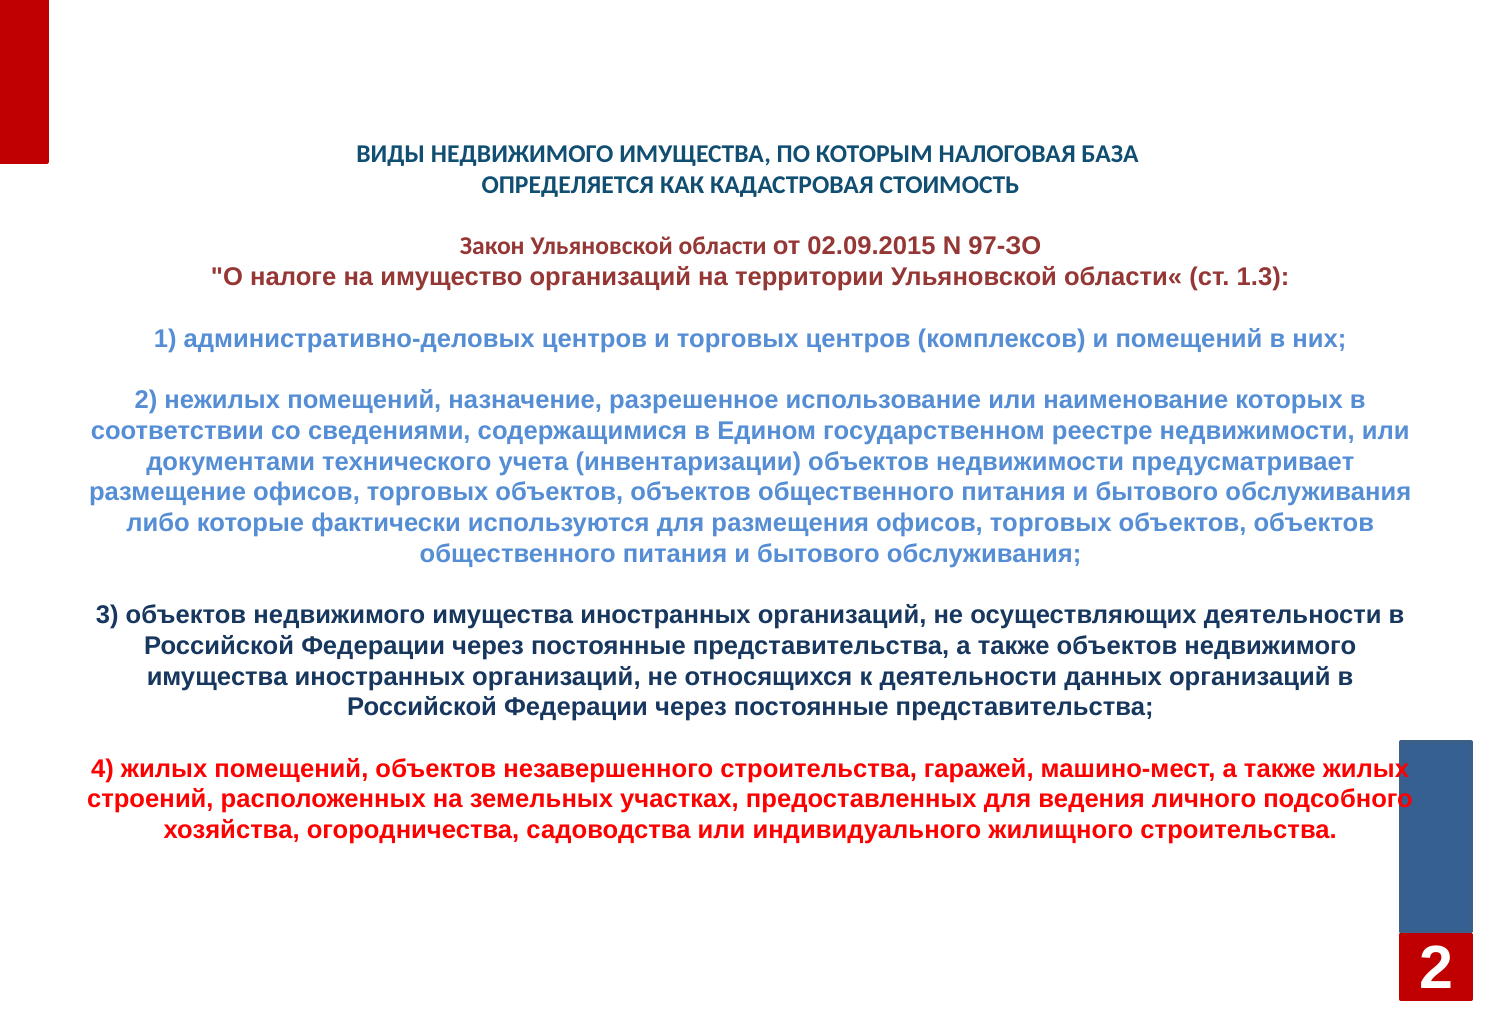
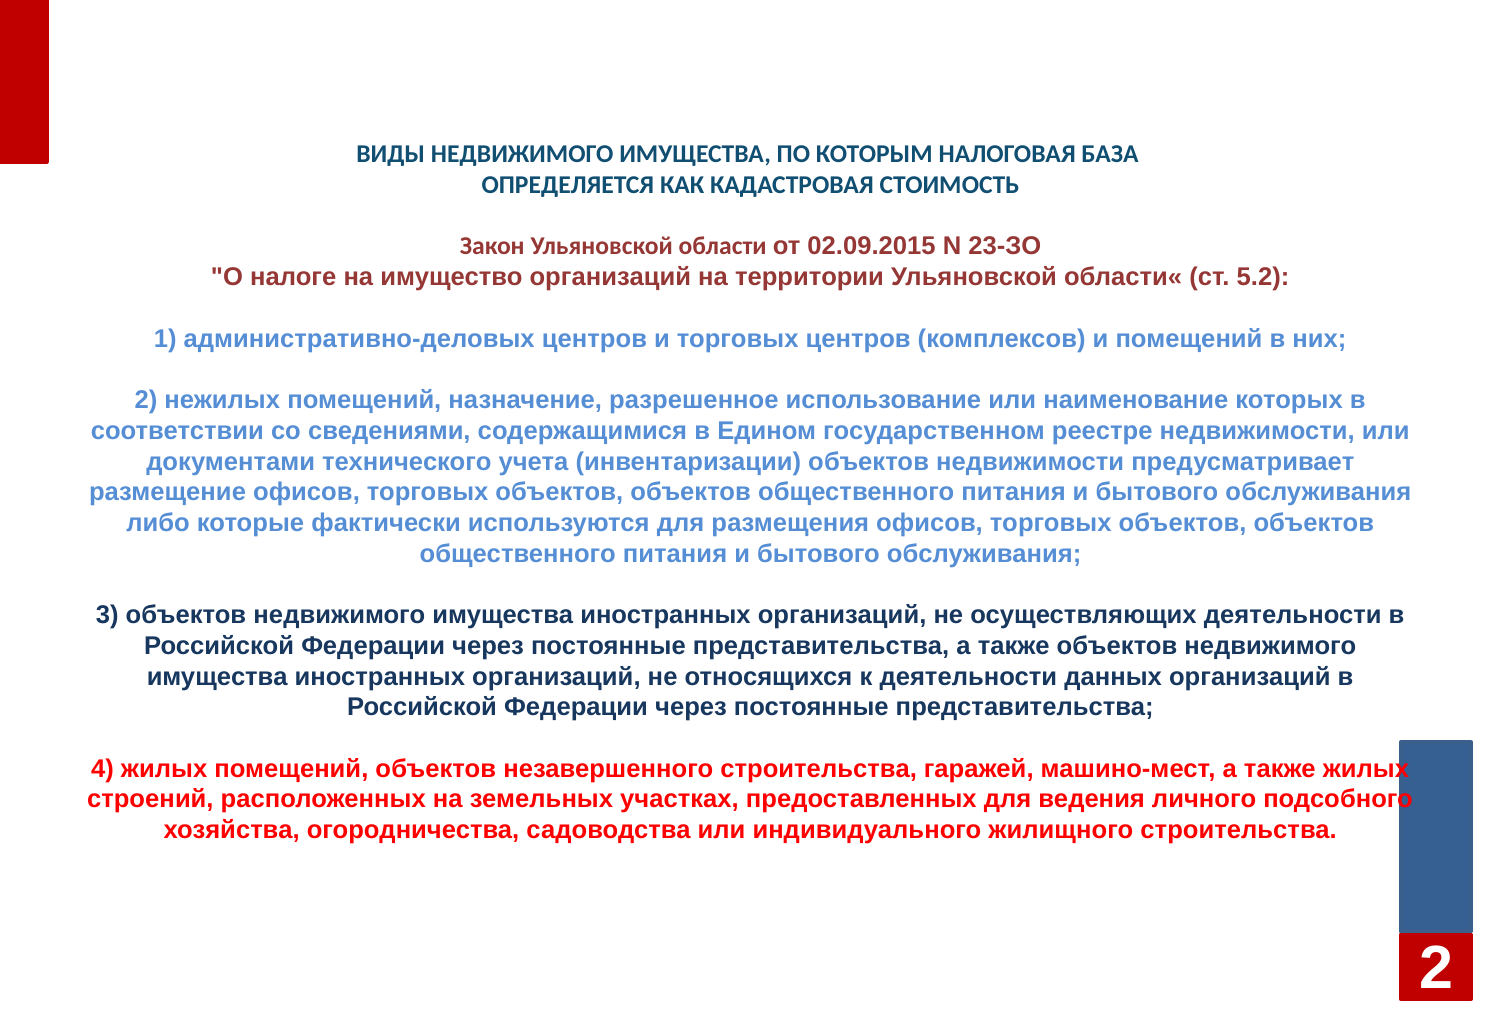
97-ЗО: 97-ЗО -> 23-ЗО (1005, 247)
1.3: 1.3 -> 5.2 (1263, 277)
